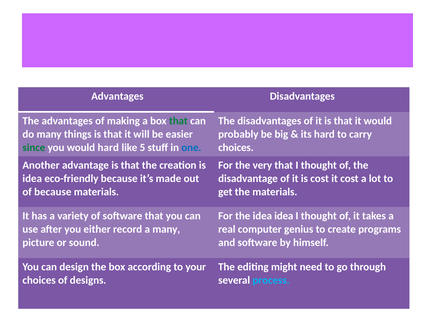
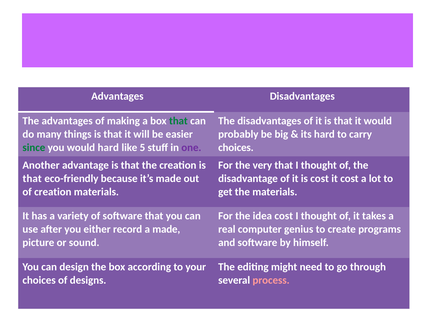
one colour: blue -> purple (191, 147)
idea: idea -> that (32, 178)
of because: because -> creation (53, 191)
idea idea: idea -> cost (284, 216)
a many: many -> made (166, 229)
process colour: light blue -> pink (271, 280)
